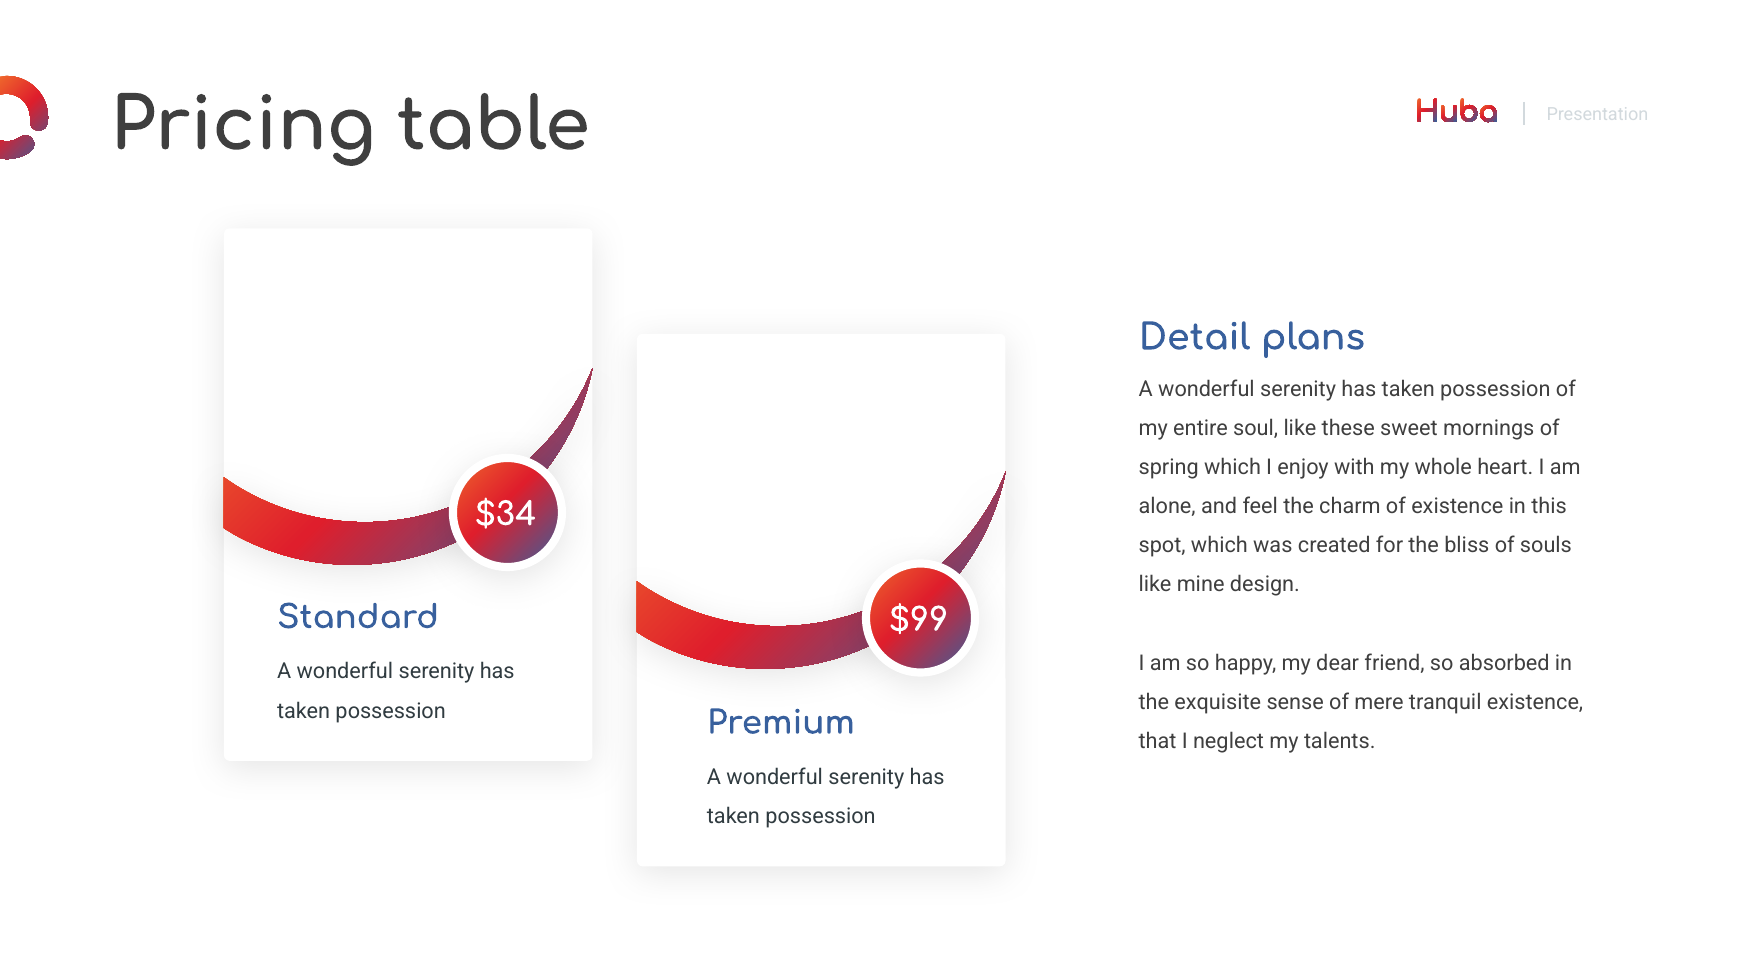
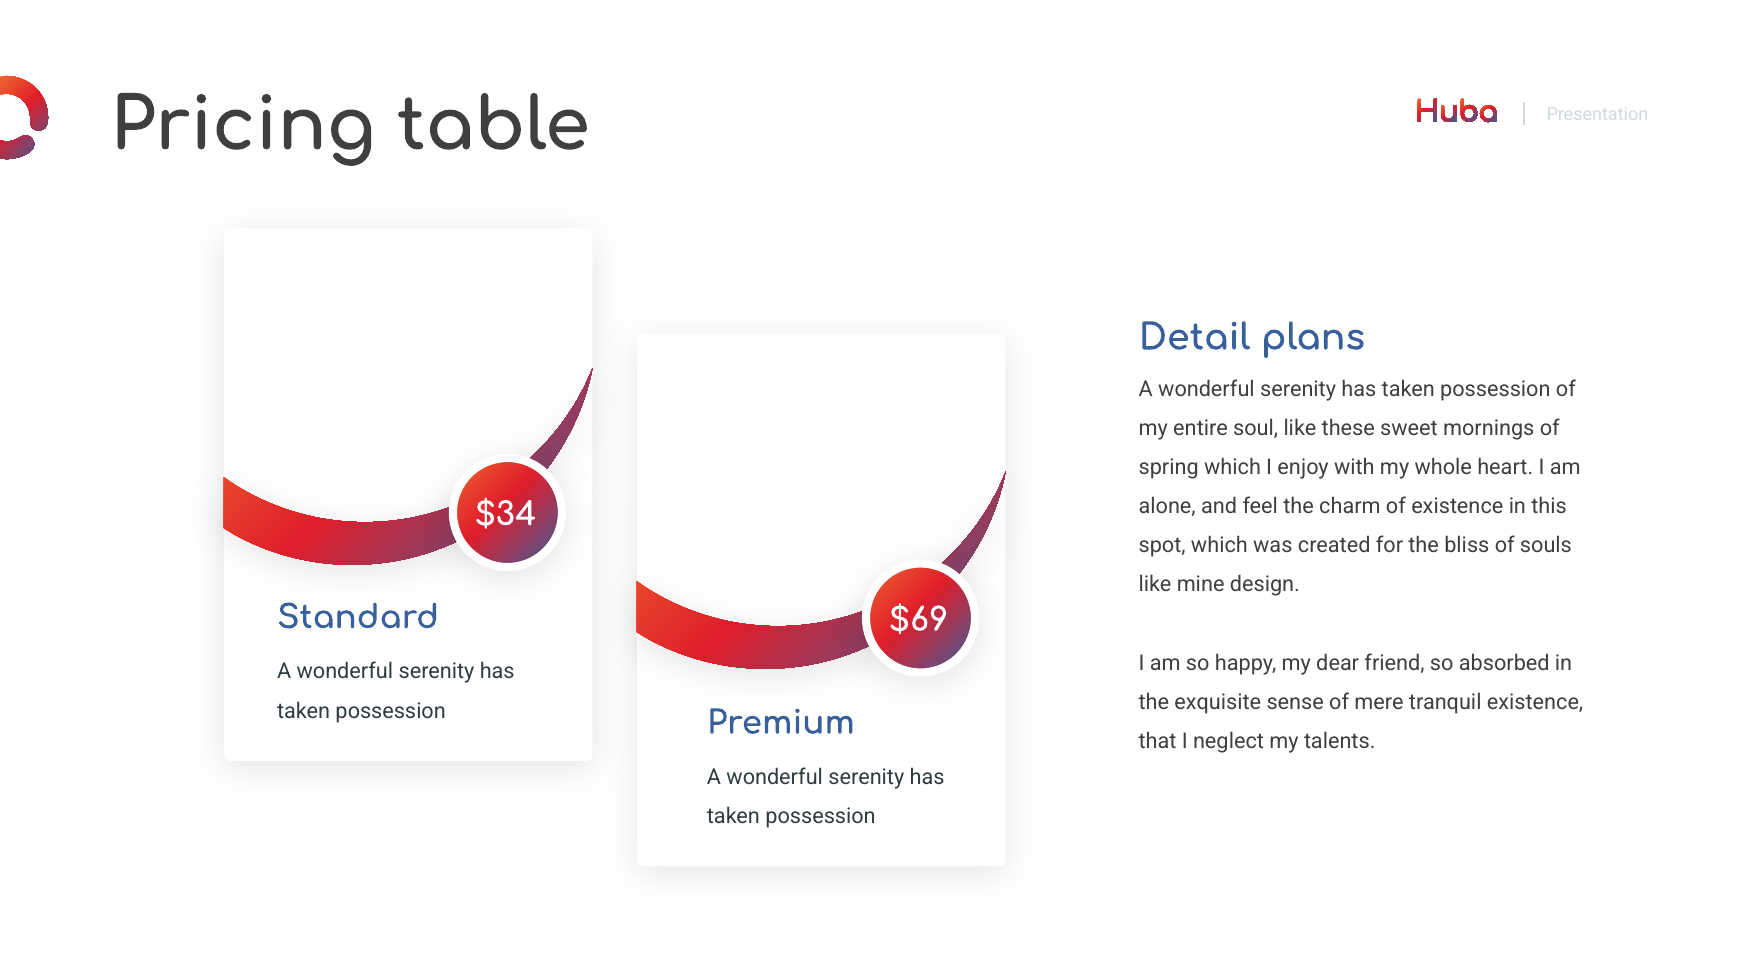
$99: $99 -> $69 (919, 620)
